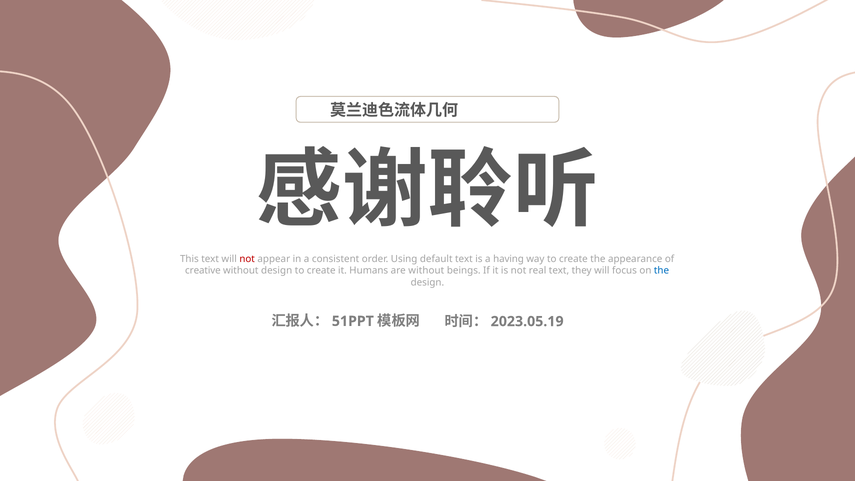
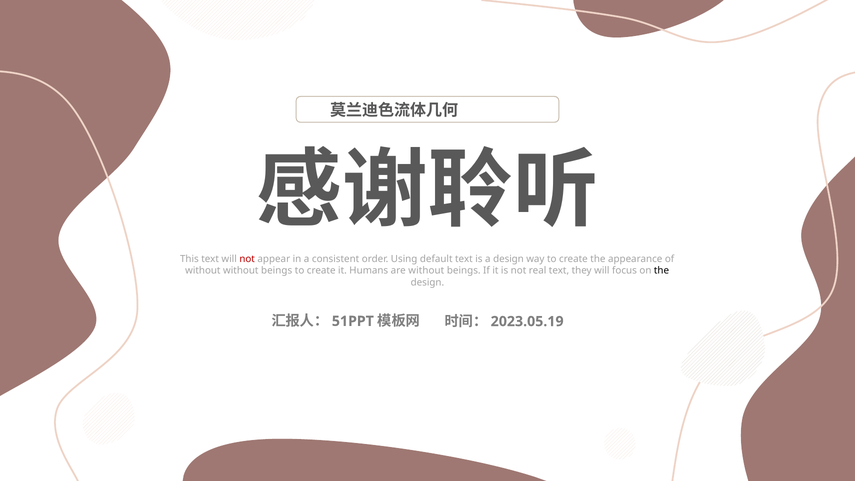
a having: having -> design (508, 259)
creative: creative -> without (203, 271)
design: design -> beings (277, 271)
the colour: blue -> black (662, 271)
